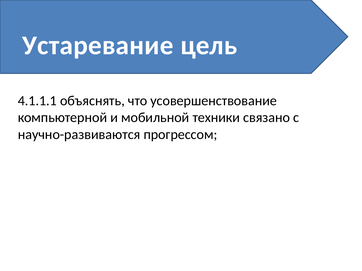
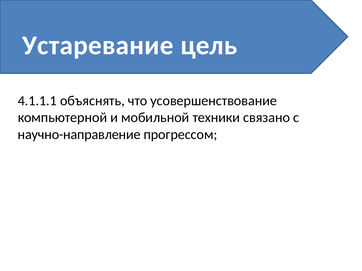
научно-развиваются: научно-развиваются -> научно-направление (79, 135)
